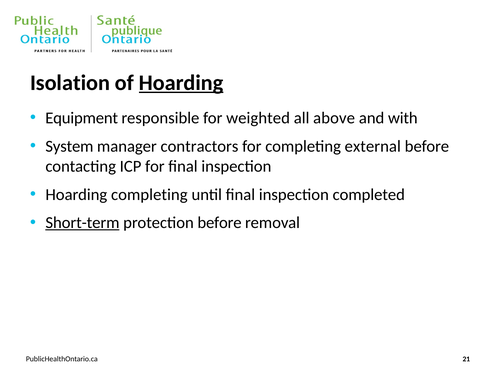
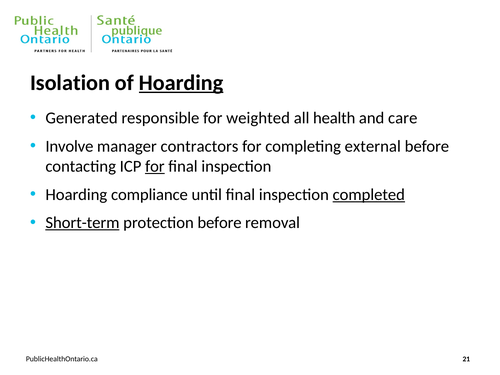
Equipment: Equipment -> Generated (82, 118)
above: above -> health (334, 118)
with: with -> care (403, 118)
System: System -> Involve (69, 146)
for underline: none -> present (155, 166)
Hoarding completing: completing -> compliance (149, 194)
completed underline: none -> present (369, 194)
